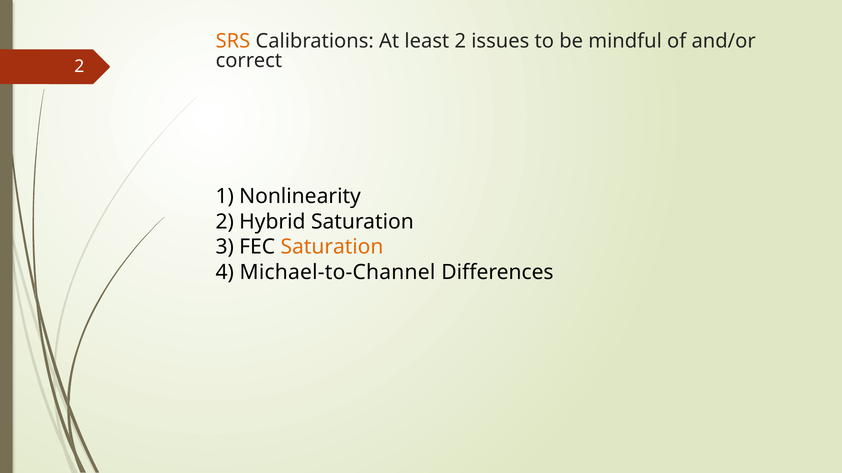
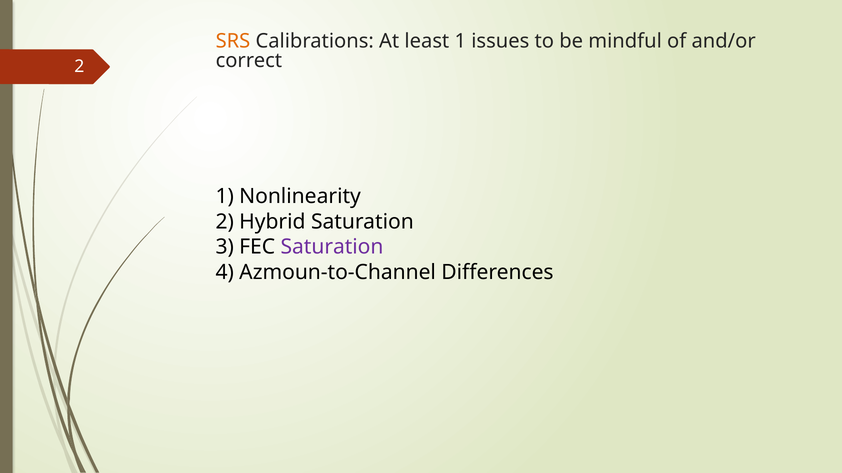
least 2: 2 -> 1 (460, 41)
Saturation colour: orange -> purple (332, 247)
Michael-to-Channel: Michael-to-Channel -> Azmoun-to-Channel (338, 272)
